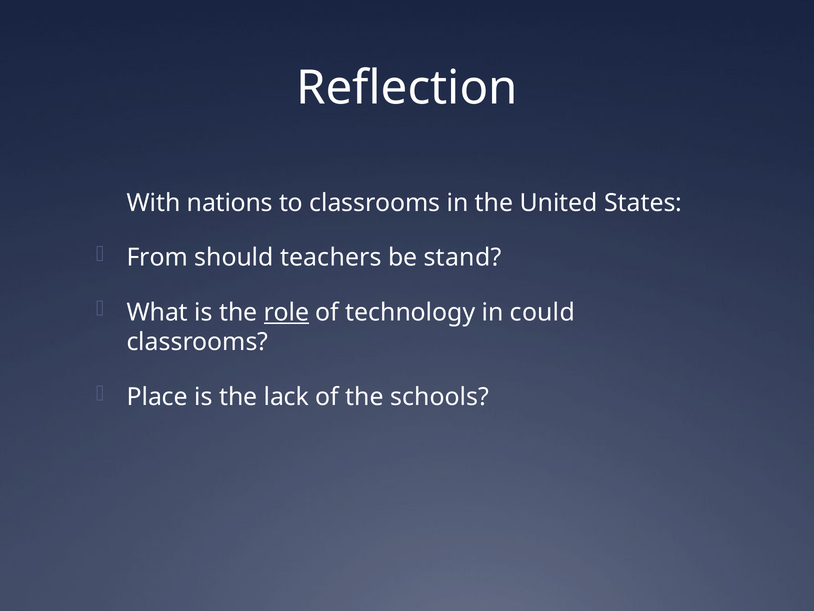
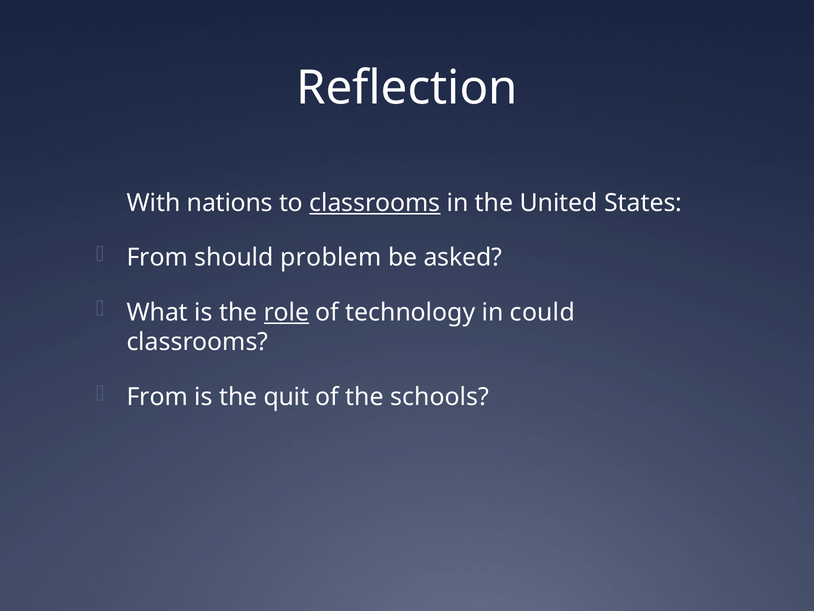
classrooms underline: none -> present (375, 203)
teachers: teachers -> problem (331, 257)
stand: stand -> asked (463, 257)
Place: Place -> From (157, 397)
lack: lack -> quit (286, 397)
